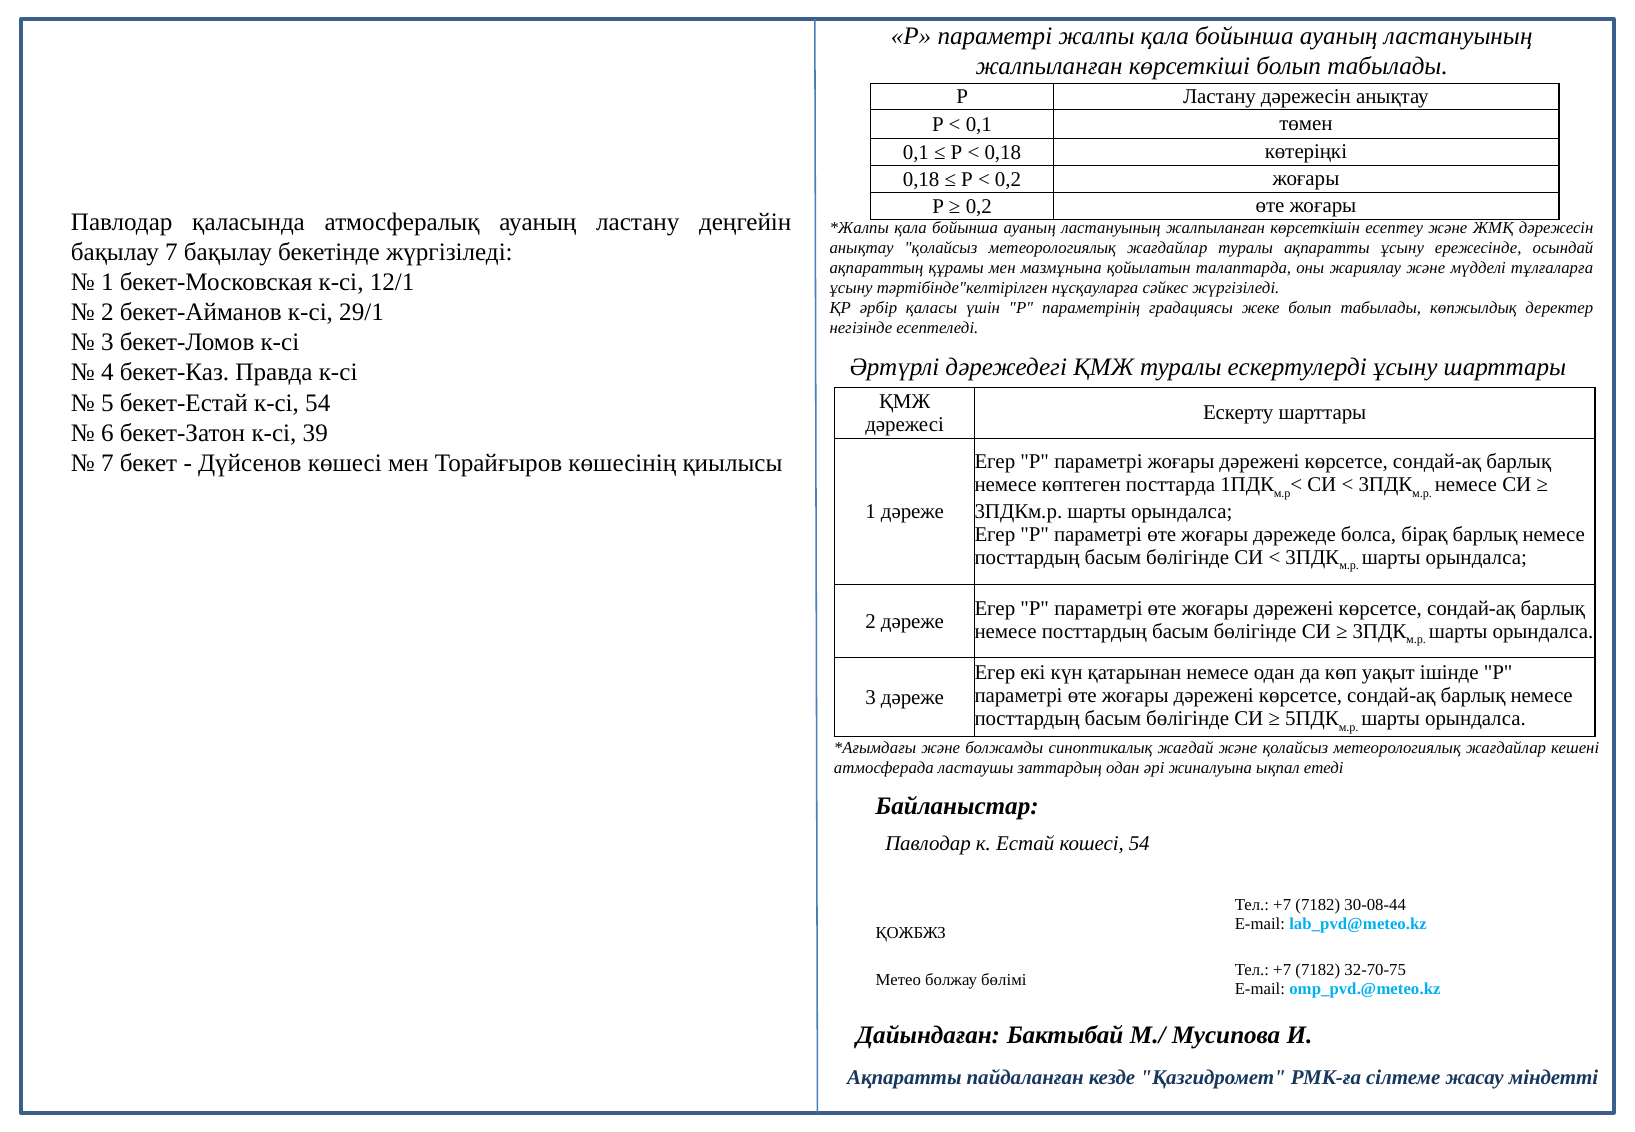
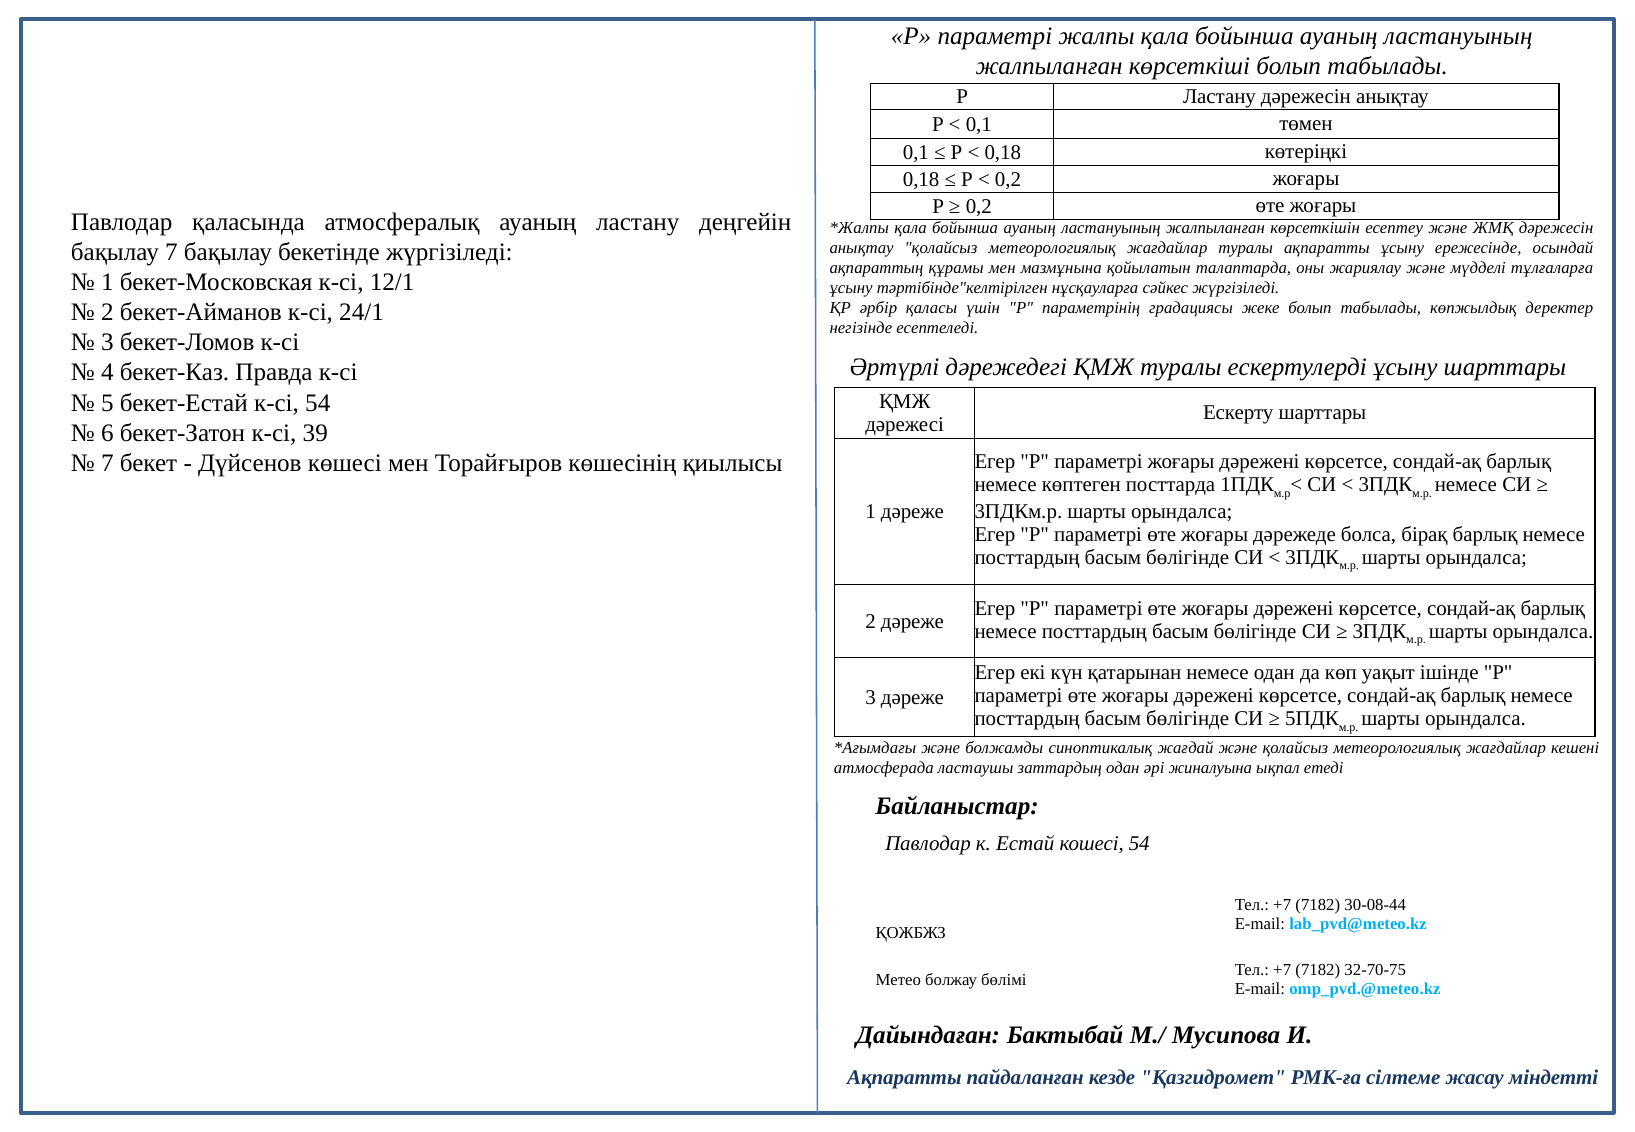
29/1: 29/1 -> 24/1 (362, 312)
